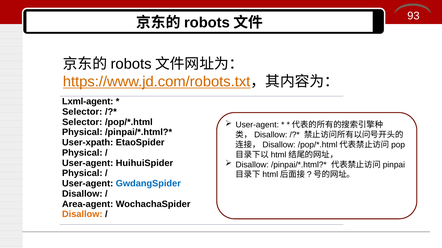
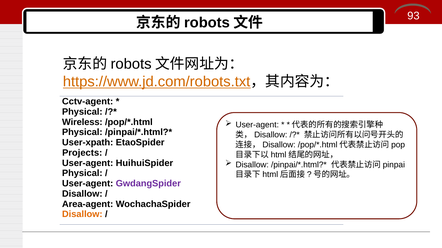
Lxml-agent: Lxml-agent -> Cctv-agent (88, 102)
Selector: Selector -> Physical (82, 112)
Selector: Selector -> Wireless (82, 122)
Physical: Physical -> Projects (82, 153)
GwdangSpider colour: blue -> purple (148, 184)
